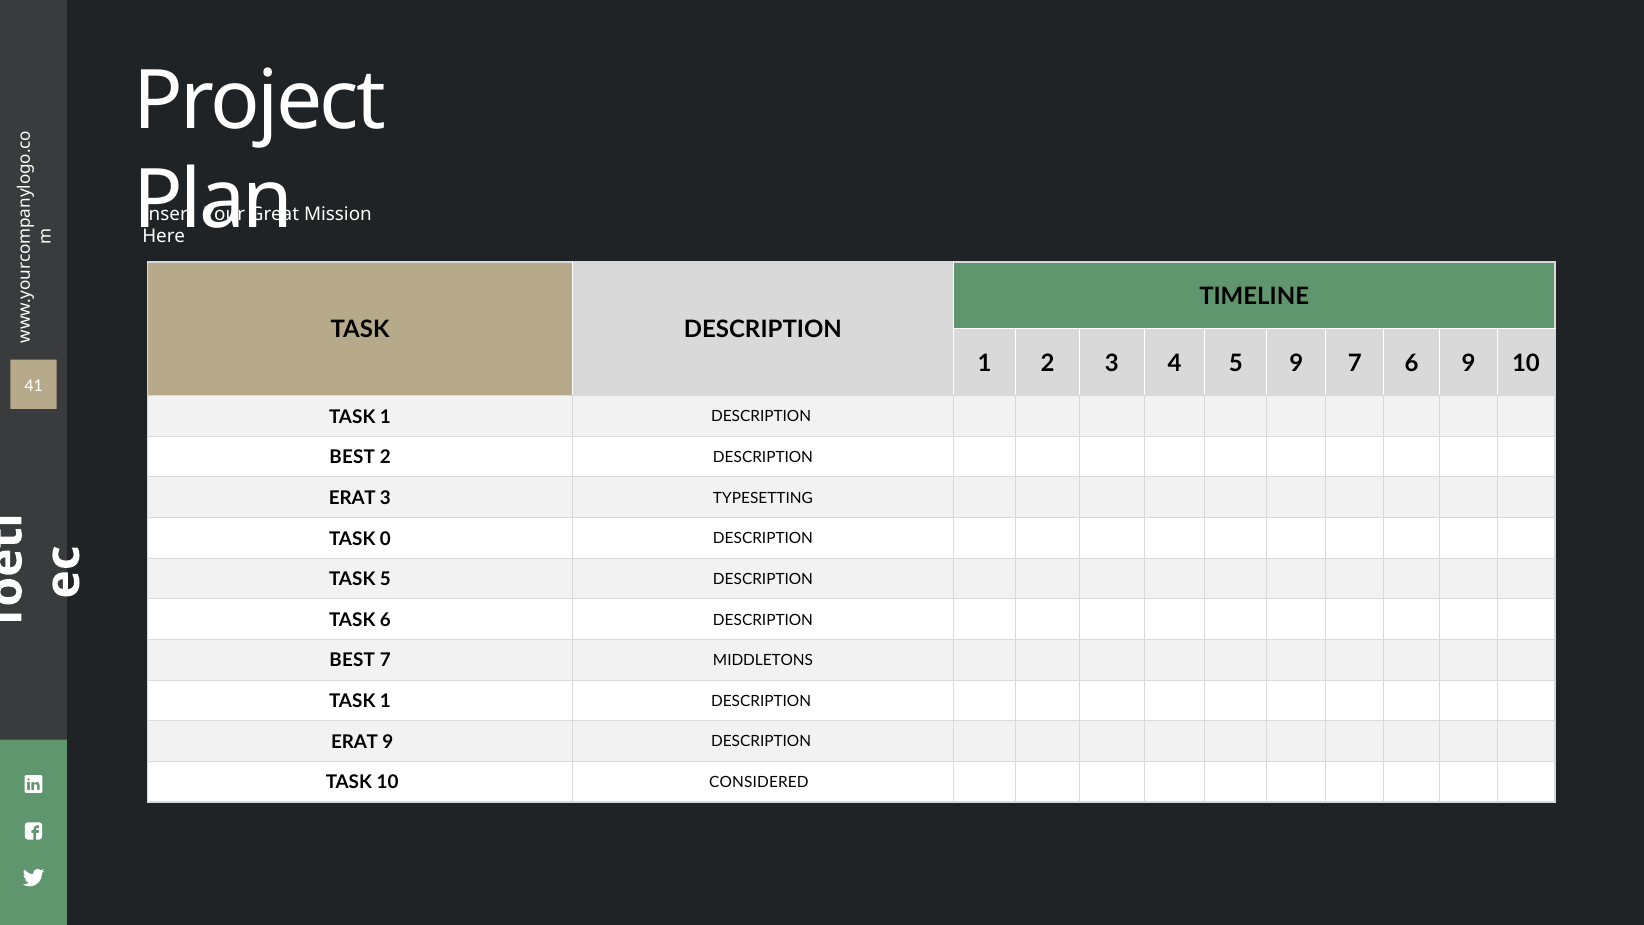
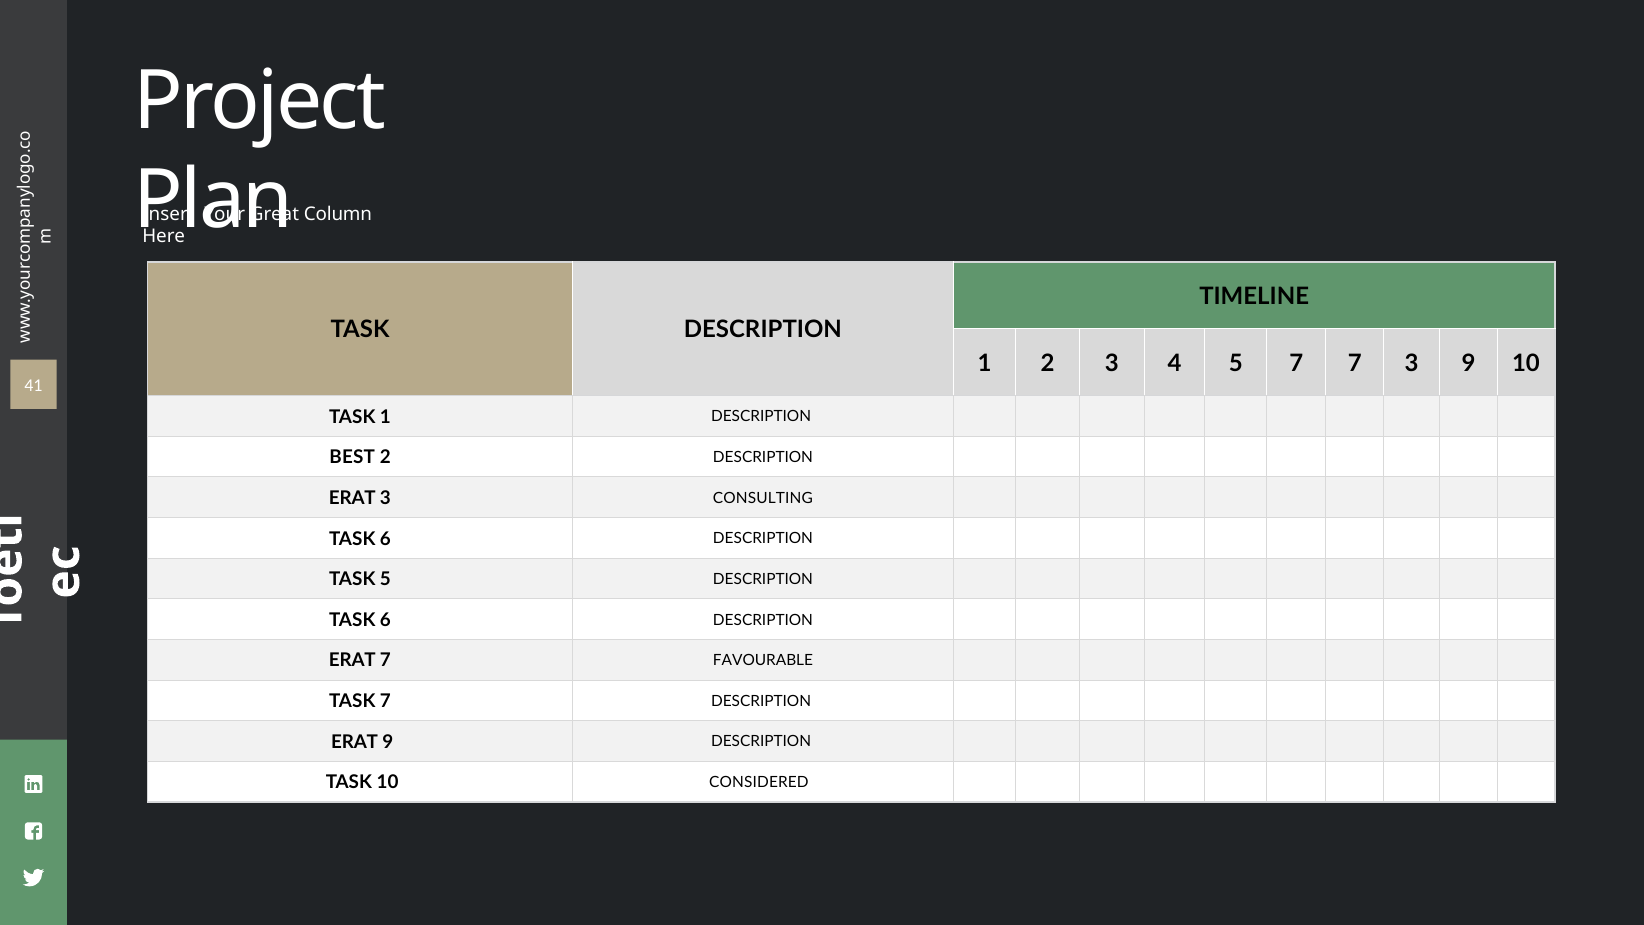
Mission: Mission -> Column (338, 214)
5 9: 9 -> 7 (1296, 363)
7 6: 6 -> 3 (1412, 363)
TYPESETTING: TYPESETTING -> CONSULTING (763, 498)
0: 0 -> 6 (385, 539)
BEST: BEST -> ERAT (352, 661)
MIDDLETONS: MIDDLETONS -> FAVOURABLE (763, 660)
1: 1 -> 7 (385, 701)
